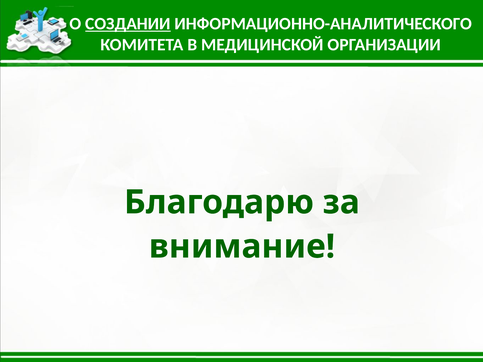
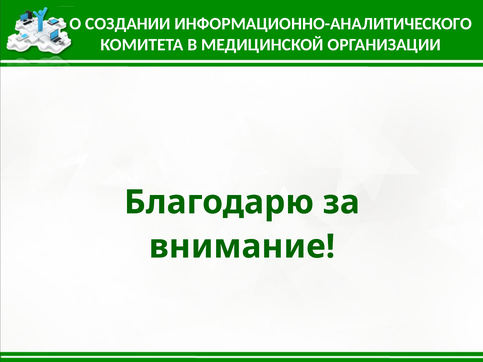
СОЗДАНИИ underline: present -> none (128, 24)
